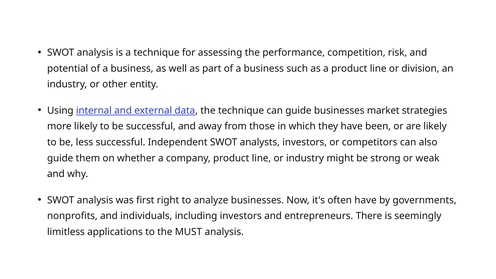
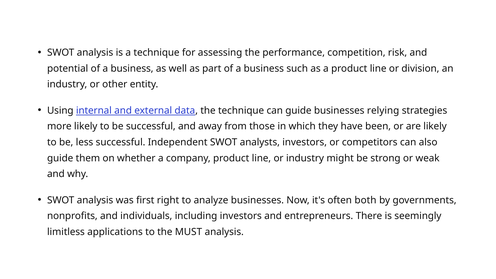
market: market -> relying (383, 110)
often have: have -> both (366, 200)
